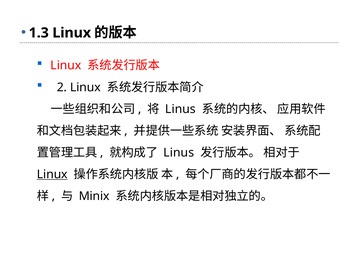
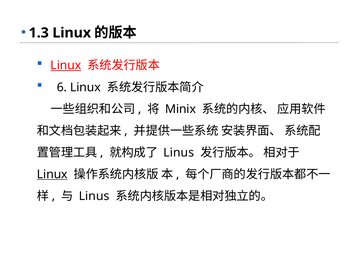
Linux underline: none -> present (66, 66)
2: 2 -> 6 (62, 87)
Linus: Linus -> Minix (181, 109)
Minix: Minix -> Linus (94, 196)
